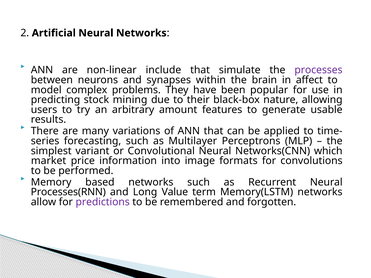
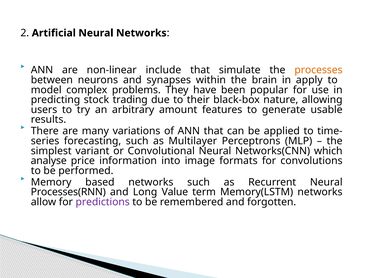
processes colour: purple -> orange (318, 70)
affect: affect -> apply (309, 80)
mining: mining -> trading (130, 100)
market: market -> analyse (49, 161)
